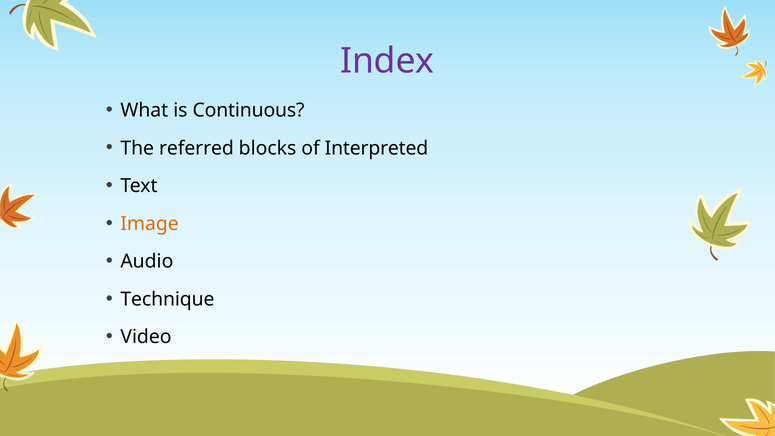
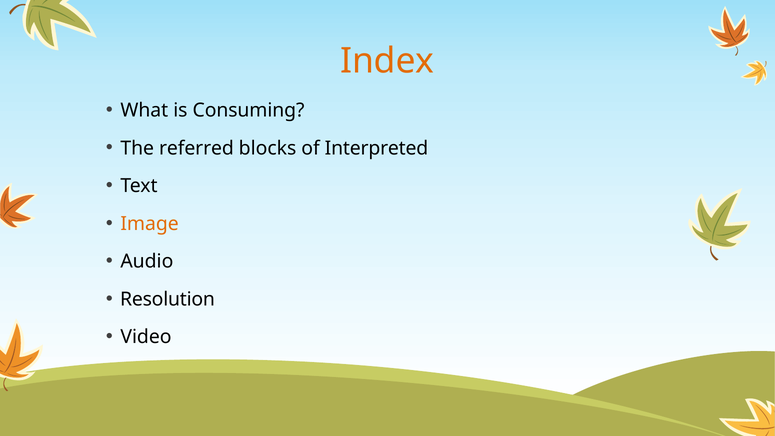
Index colour: purple -> orange (387, 61)
Continuous: Continuous -> Consuming (249, 110)
Technique: Technique -> Resolution (168, 299)
